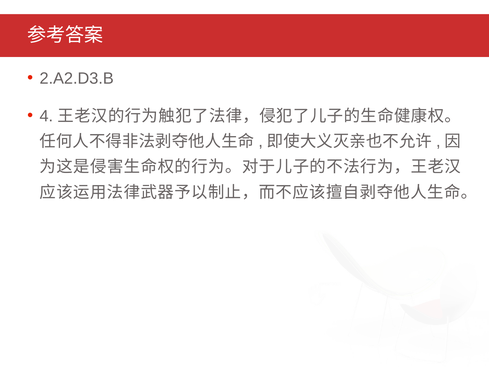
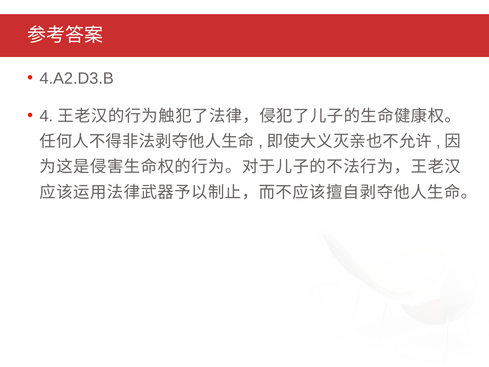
2.A2.D3.B: 2.A2.D3.B -> 4.A2.D3.B (77, 78)
